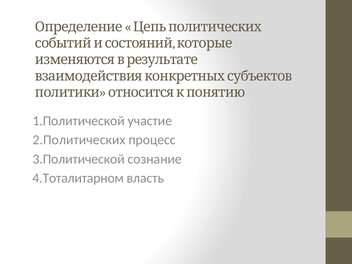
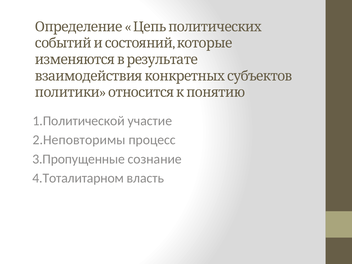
2.Политических: 2.Политических -> 2.Неповторимы (79, 140)
3.Политической: 3.Политической -> 3.Пропущенные (79, 159)
